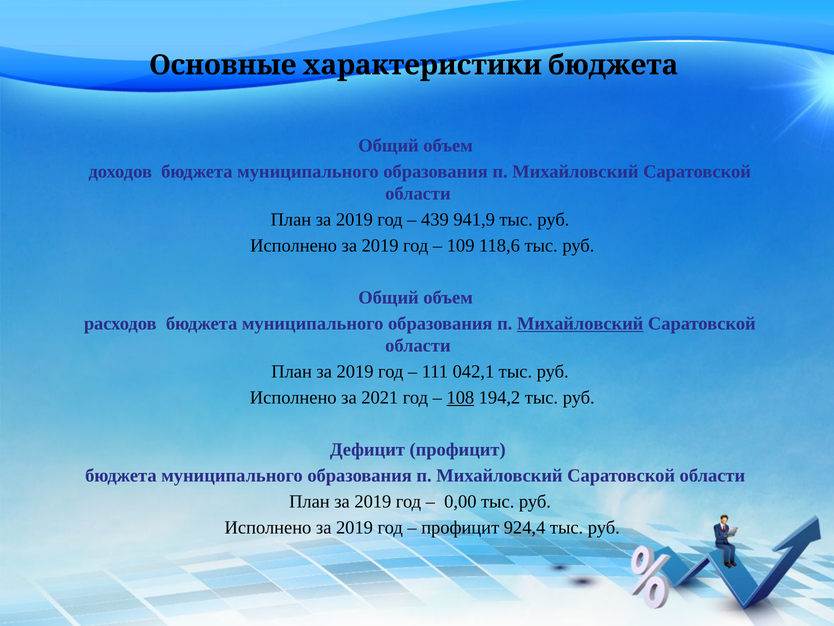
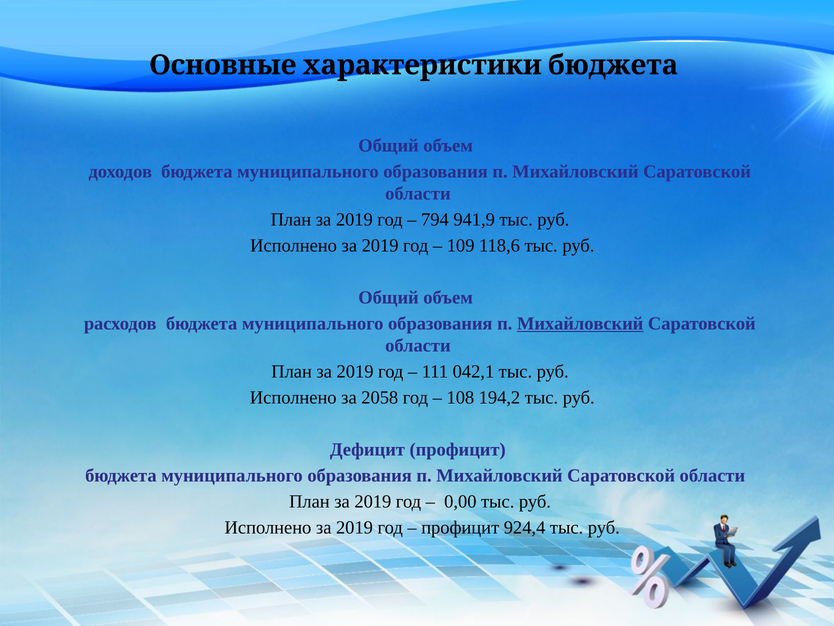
439: 439 -> 794 (435, 220)
2021: 2021 -> 2058 (380, 397)
108 underline: present -> none (460, 397)
